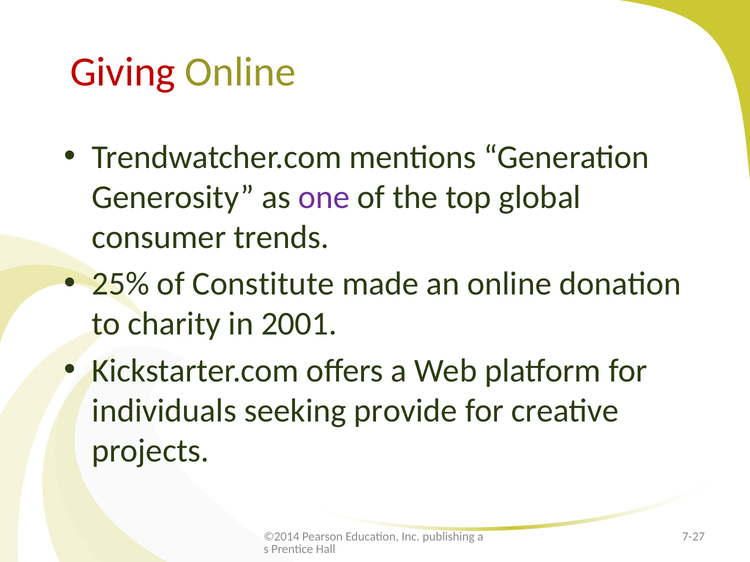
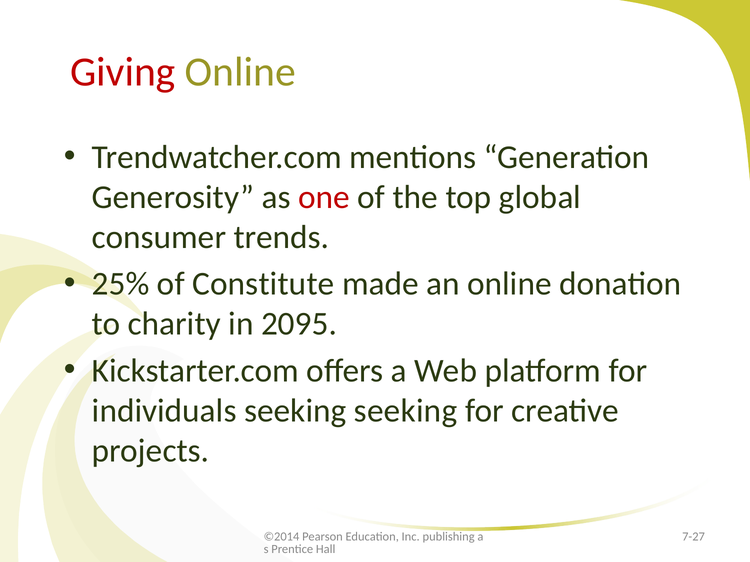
one colour: purple -> red (324, 197)
2001: 2001 -> 2095 (299, 324)
seeking provide: provide -> seeking (406, 411)
